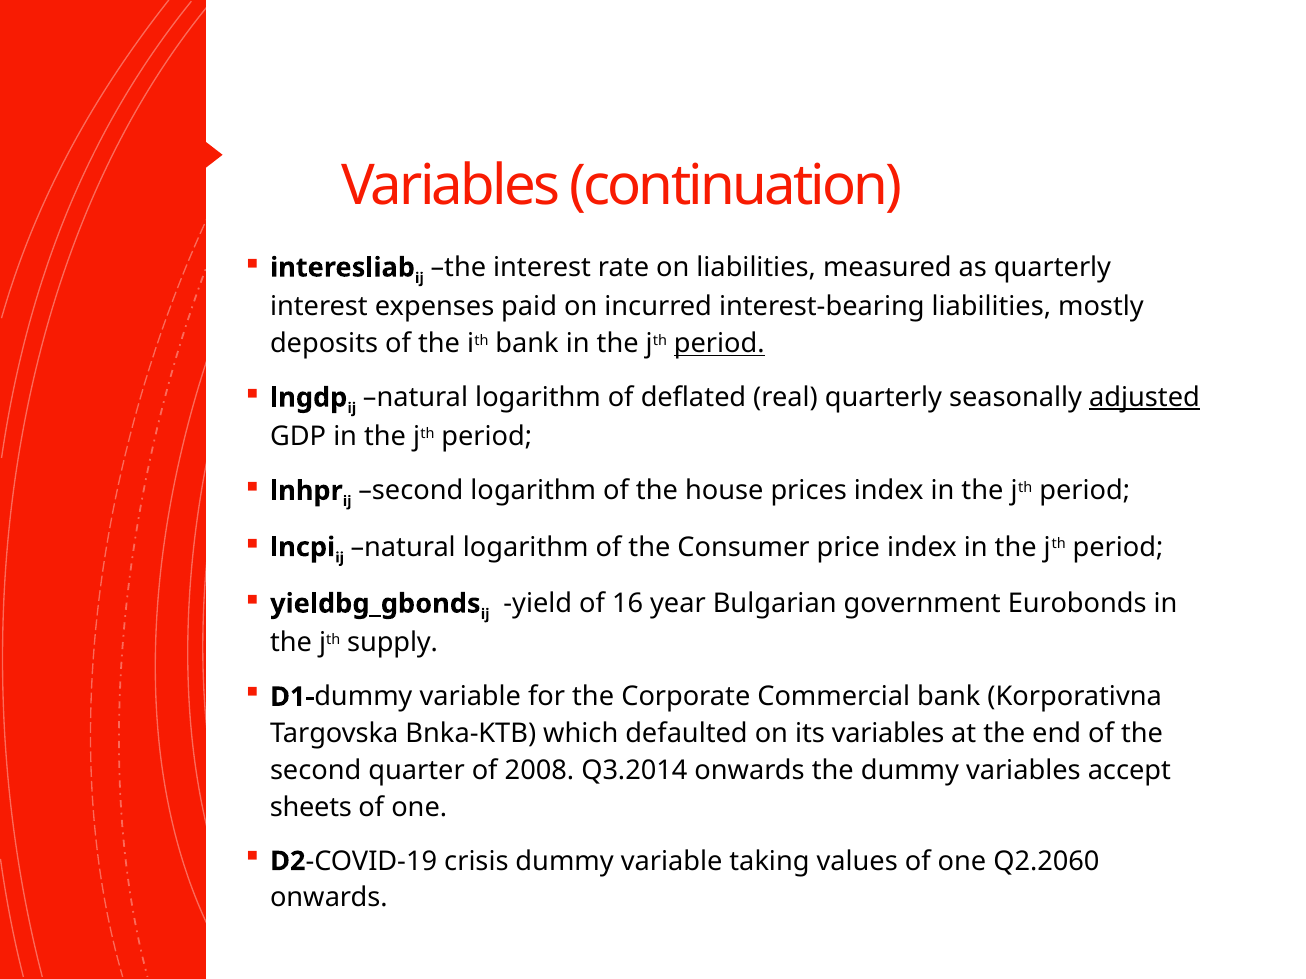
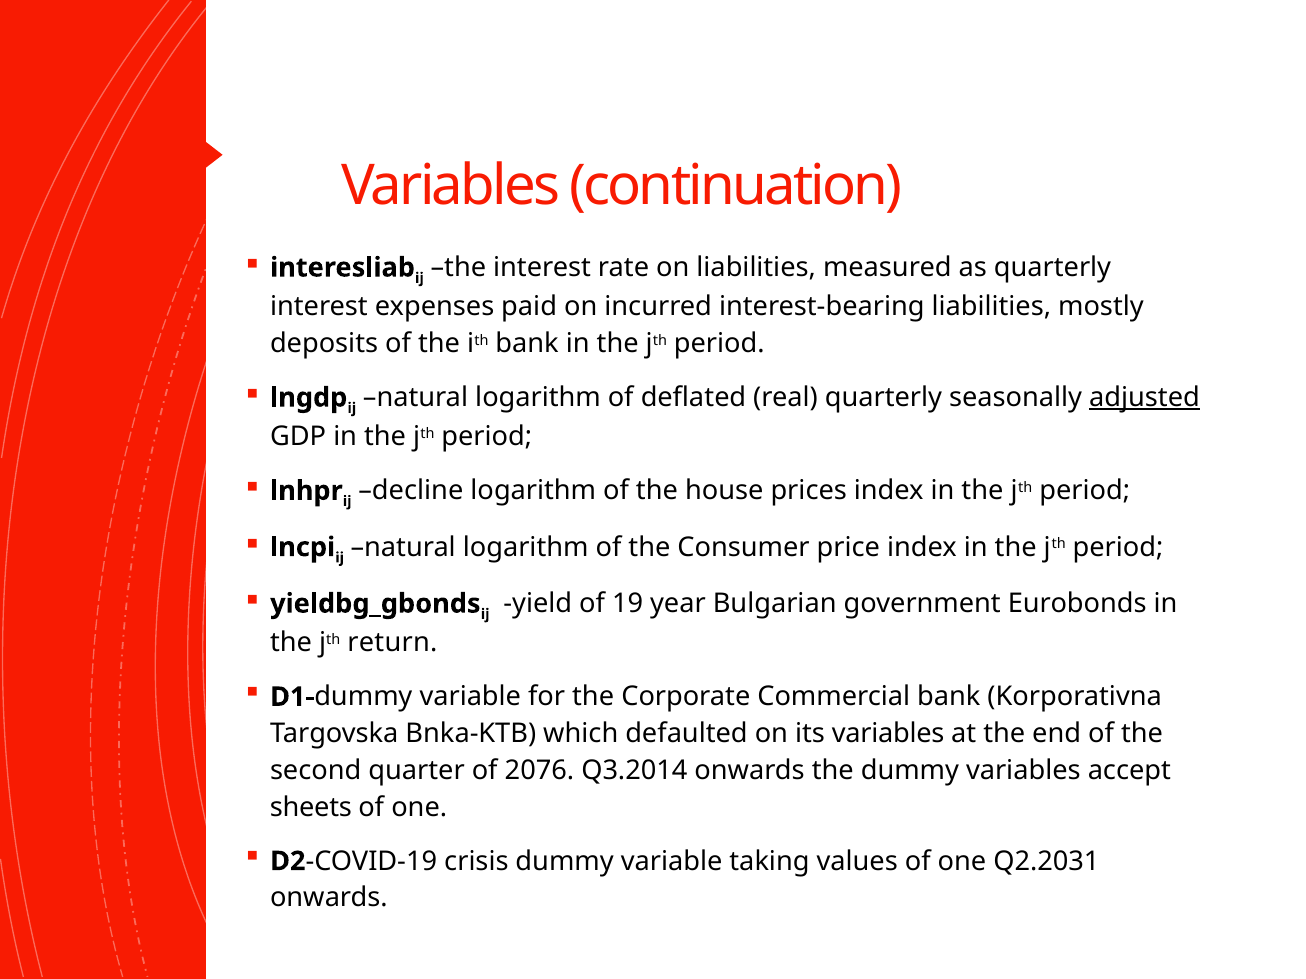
period underline: present -> none (719, 344)
second: second -> decline (411, 491)
16: 16 -> 19 (628, 604)
supply: supply -> return (392, 643)
2008: 2008 -> 2076 (539, 771)
Q2.2060: Q2.2060 -> Q2.2031 (1046, 862)
